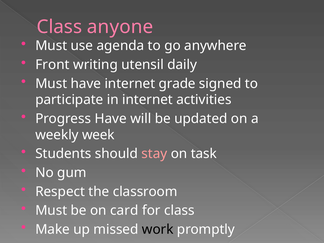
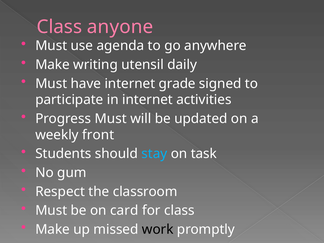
Front: Front -> Make (53, 65)
Progress Have: Have -> Must (111, 119)
week: week -> front (98, 135)
stay colour: pink -> light blue (154, 154)
